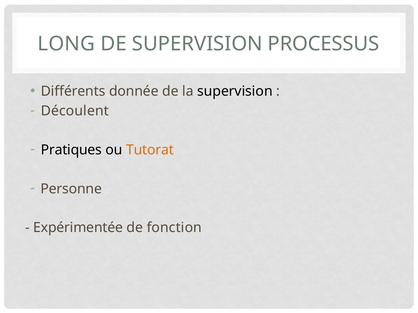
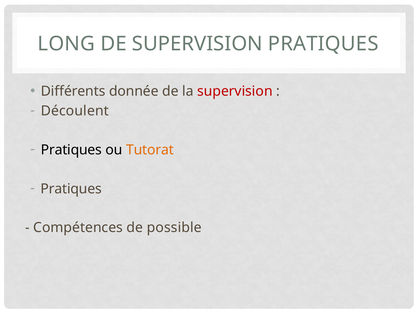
SUPERVISION PROCESSUS: PROCESSUS -> PRATIQUES (323, 44)
supervision colour: black -> red (235, 92)
Personne: Personne -> Pratiques (71, 189)
Expérimentée: Expérimentée -> Compétences (78, 228)
fonction: fonction -> possible (174, 228)
